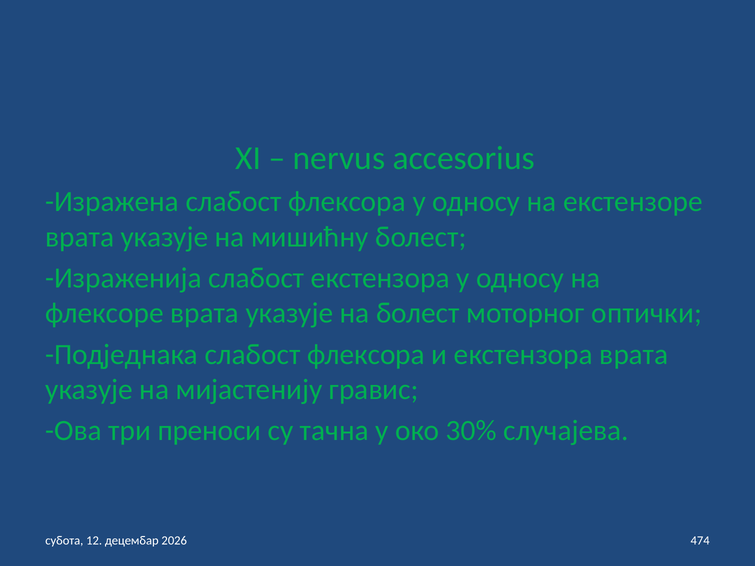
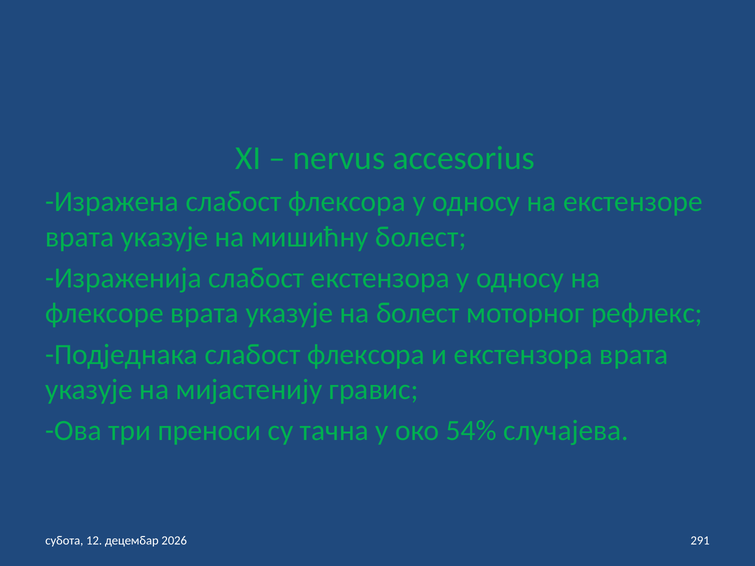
оптички: оптички -> рефлекс (647, 313)
30%: 30% -> 54% (471, 431)
474: 474 -> 291 (700, 541)
